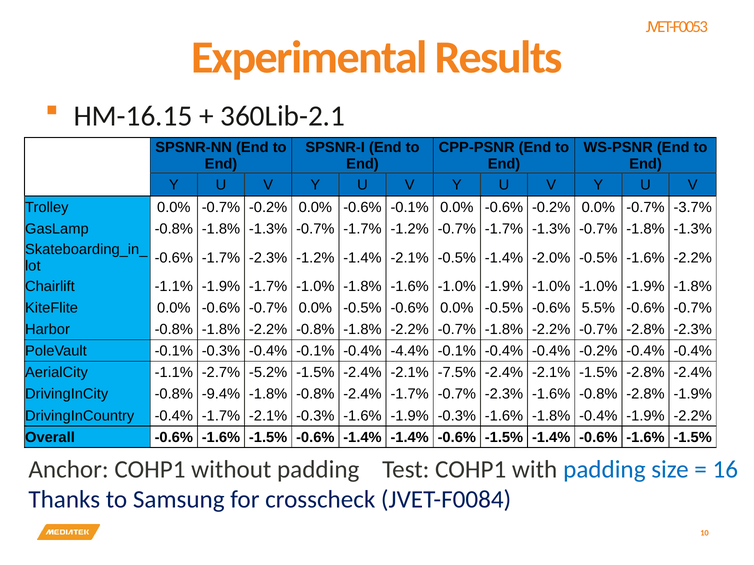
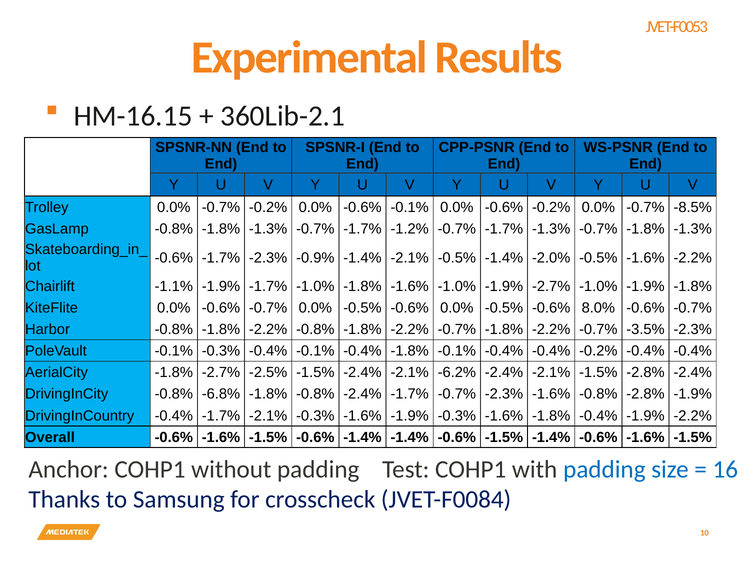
-3.7%: -3.7% -> -8.5% (693, 208)
-2.3% -1.2%: -1.2% -> -0.9% (315, 258)
-1.9% -1.0%: -1.0% -> -2.7% (551, 287)
5.5%: 5.5% -> 8.0% (598, 308)
-0.7% -2.8%: -2.8% -> -3.5% (645, 330)
-0.4% -4.4%: -4.4% -> -1.8% (410, 351)
AerialCity -1.1%: -1.1% -> -1.8% (174, 373)
-5.2%: -5.2% -> -2.5% (268, 373)
-7.5%: -7.5% -> -6.2% (457, 373)
-9.4%: -9.4% -> -6.8% (221, 394)
